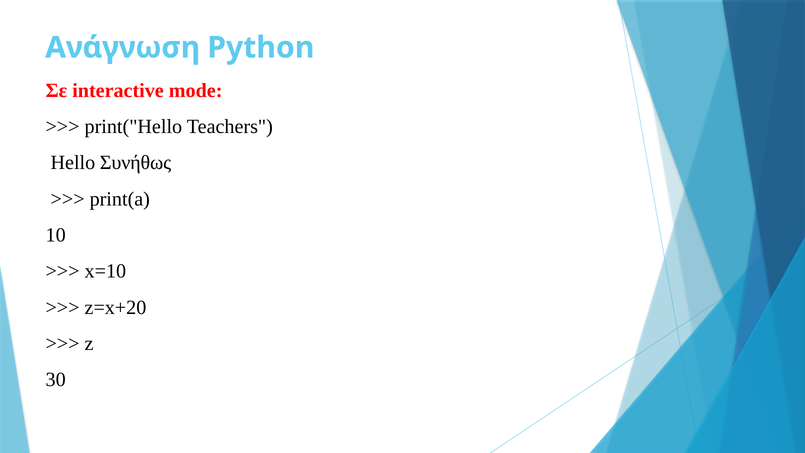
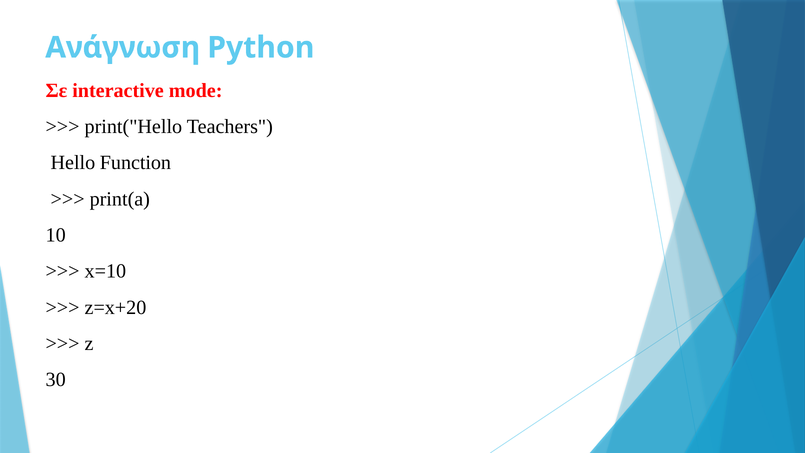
Συνήθως: Συνήθως -> Function (135, 163)
